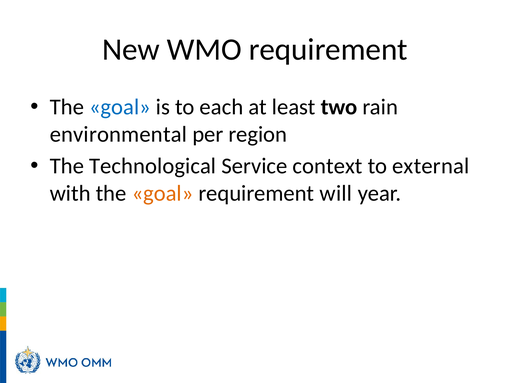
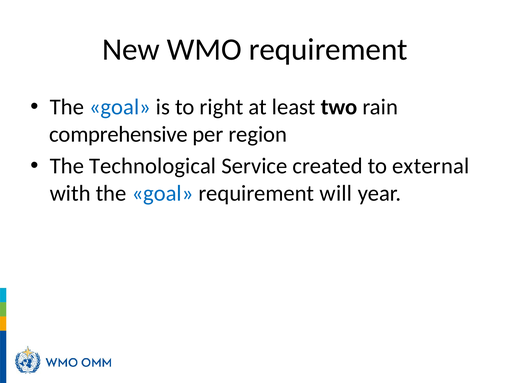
each: each -> right (221, 107)
environmental: environmental -> comprehensive (119, 134)
context: context -> created (328, 166)
goal colour: orange -> blue (163, 193)
